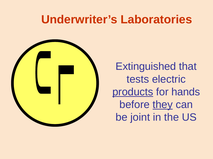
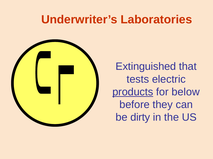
hands: hands -> below (186, 92)
they underline: present -> none (163, 105)
joint: joint -> dirty (140, 118)
